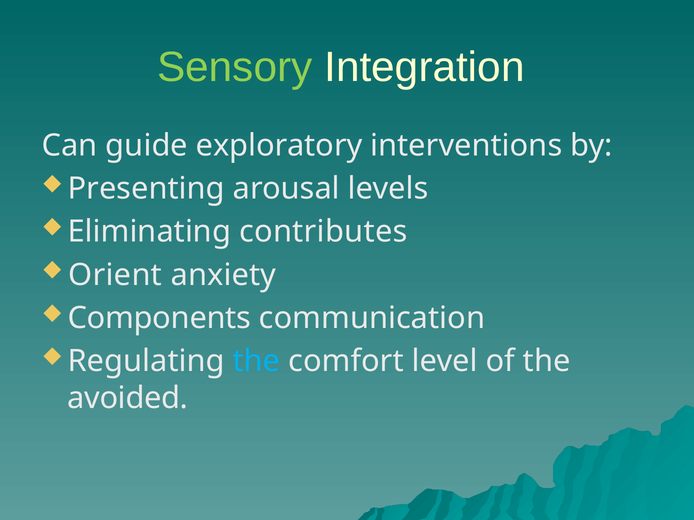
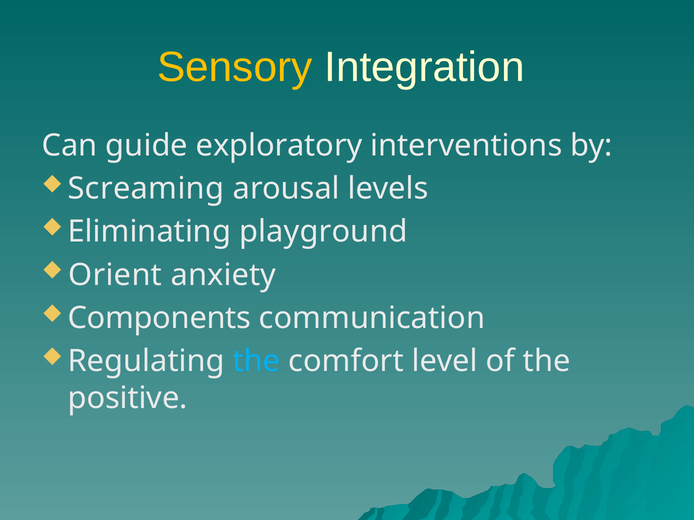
Sensory colour: light green -> yellow (235, 67)
Presenting: Presenting -> Screaming (146, 189)
contributes: contributes -> playground (323, 232)
avoided: avoided -> positive (128, 399)
